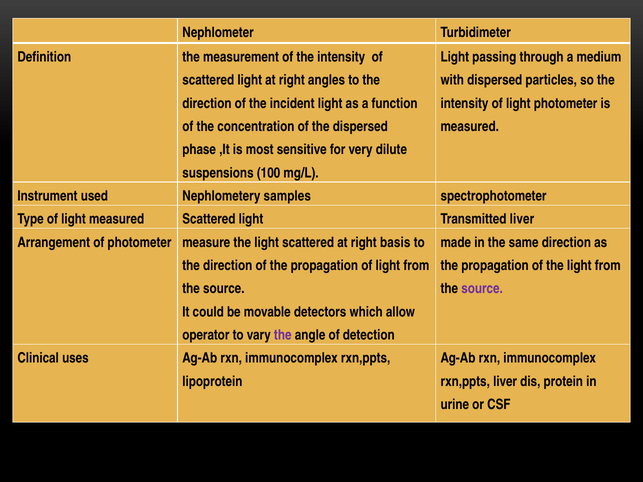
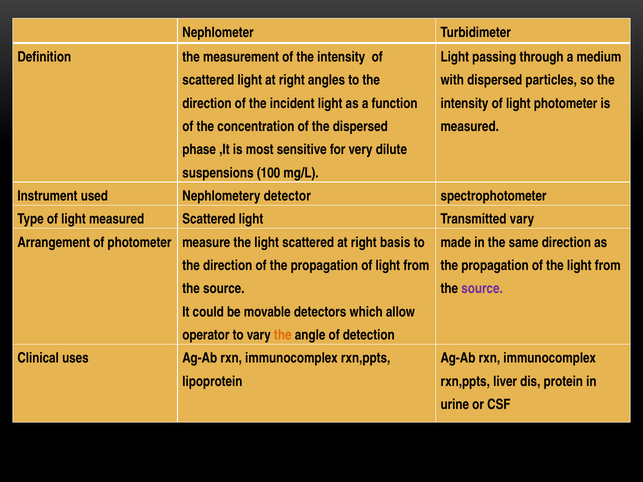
samples: samples -> detector (287, 196)
Transmitted liver: liver -> vary (522, 219)
the colour: purple -> orange (283, 335)
